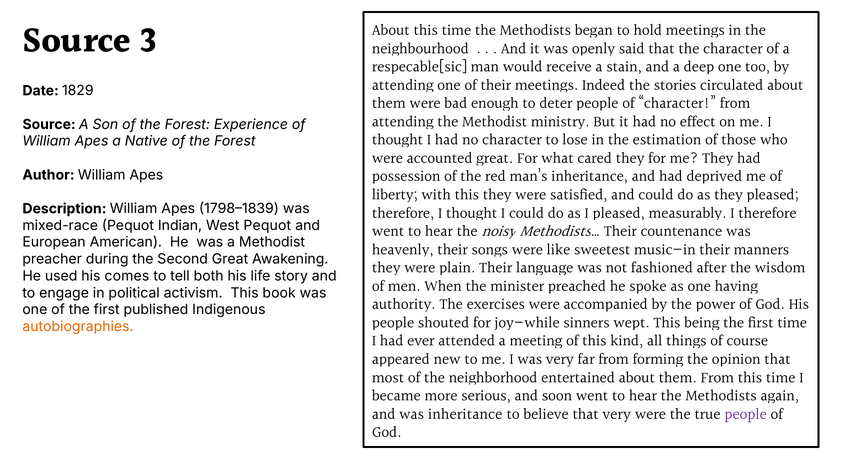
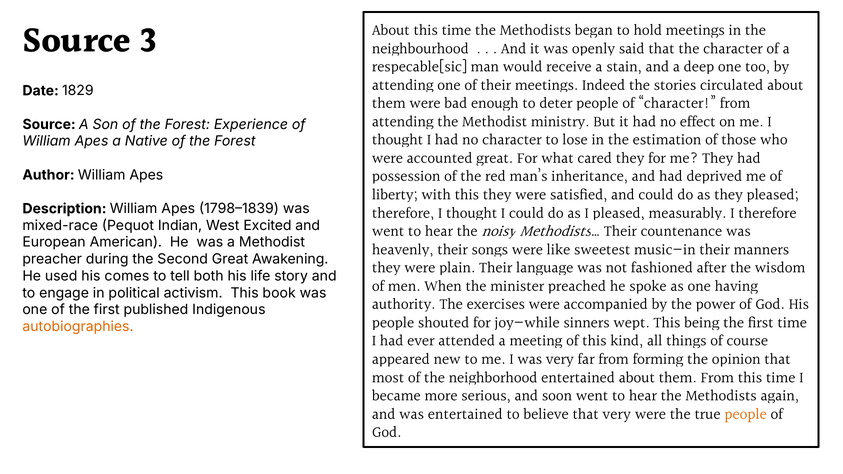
West Pequot: Pequot -> Excited (267, 226)
was inheritance: inheritance -> entertained (465, 415)
people colour: purple -> orange (746, 415)
